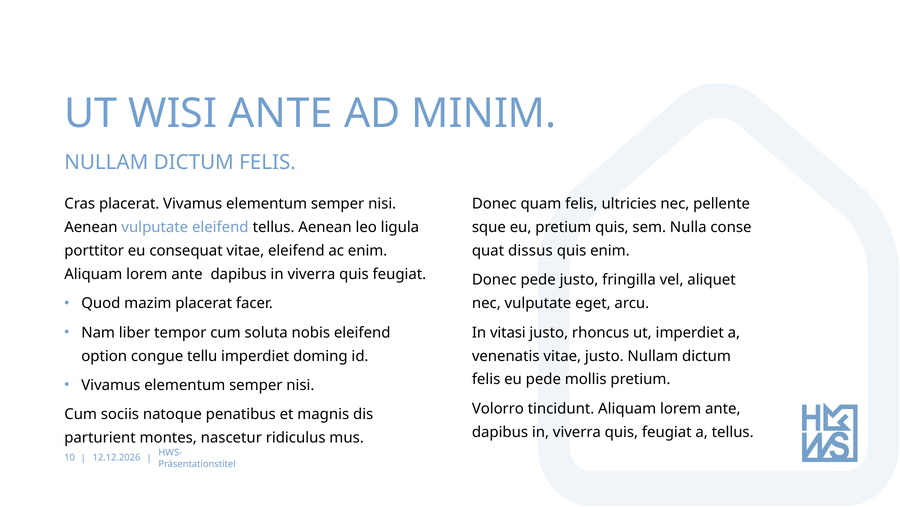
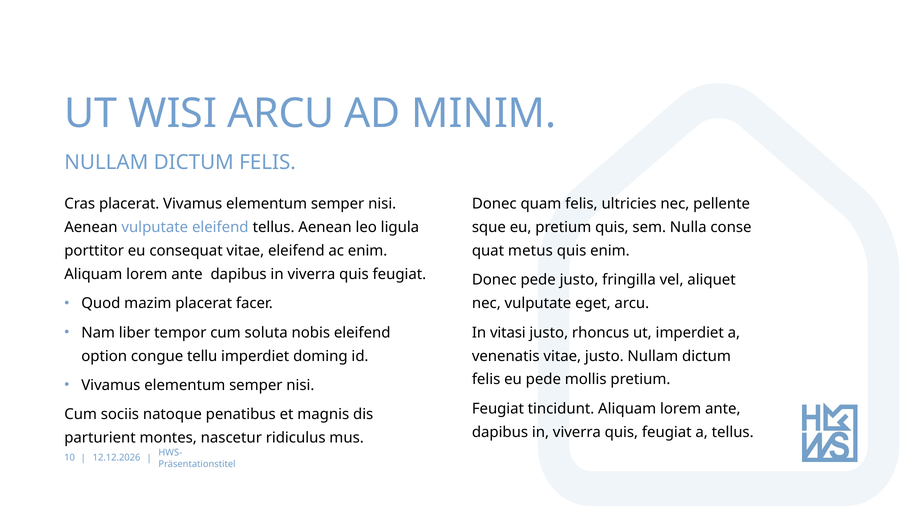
WISI ANTE: ANTE -> ARCU (281, 113)
dissus: dissus -> metus (530, 251)
Volorro: Volorro -> Feugiat (498, 408)
